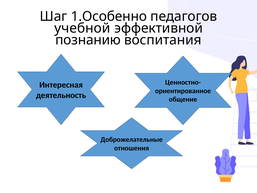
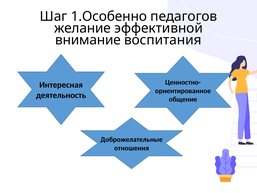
учебной: учебной -> желание (82, 28)
познанию: познанию -> внимание (88, 40)
